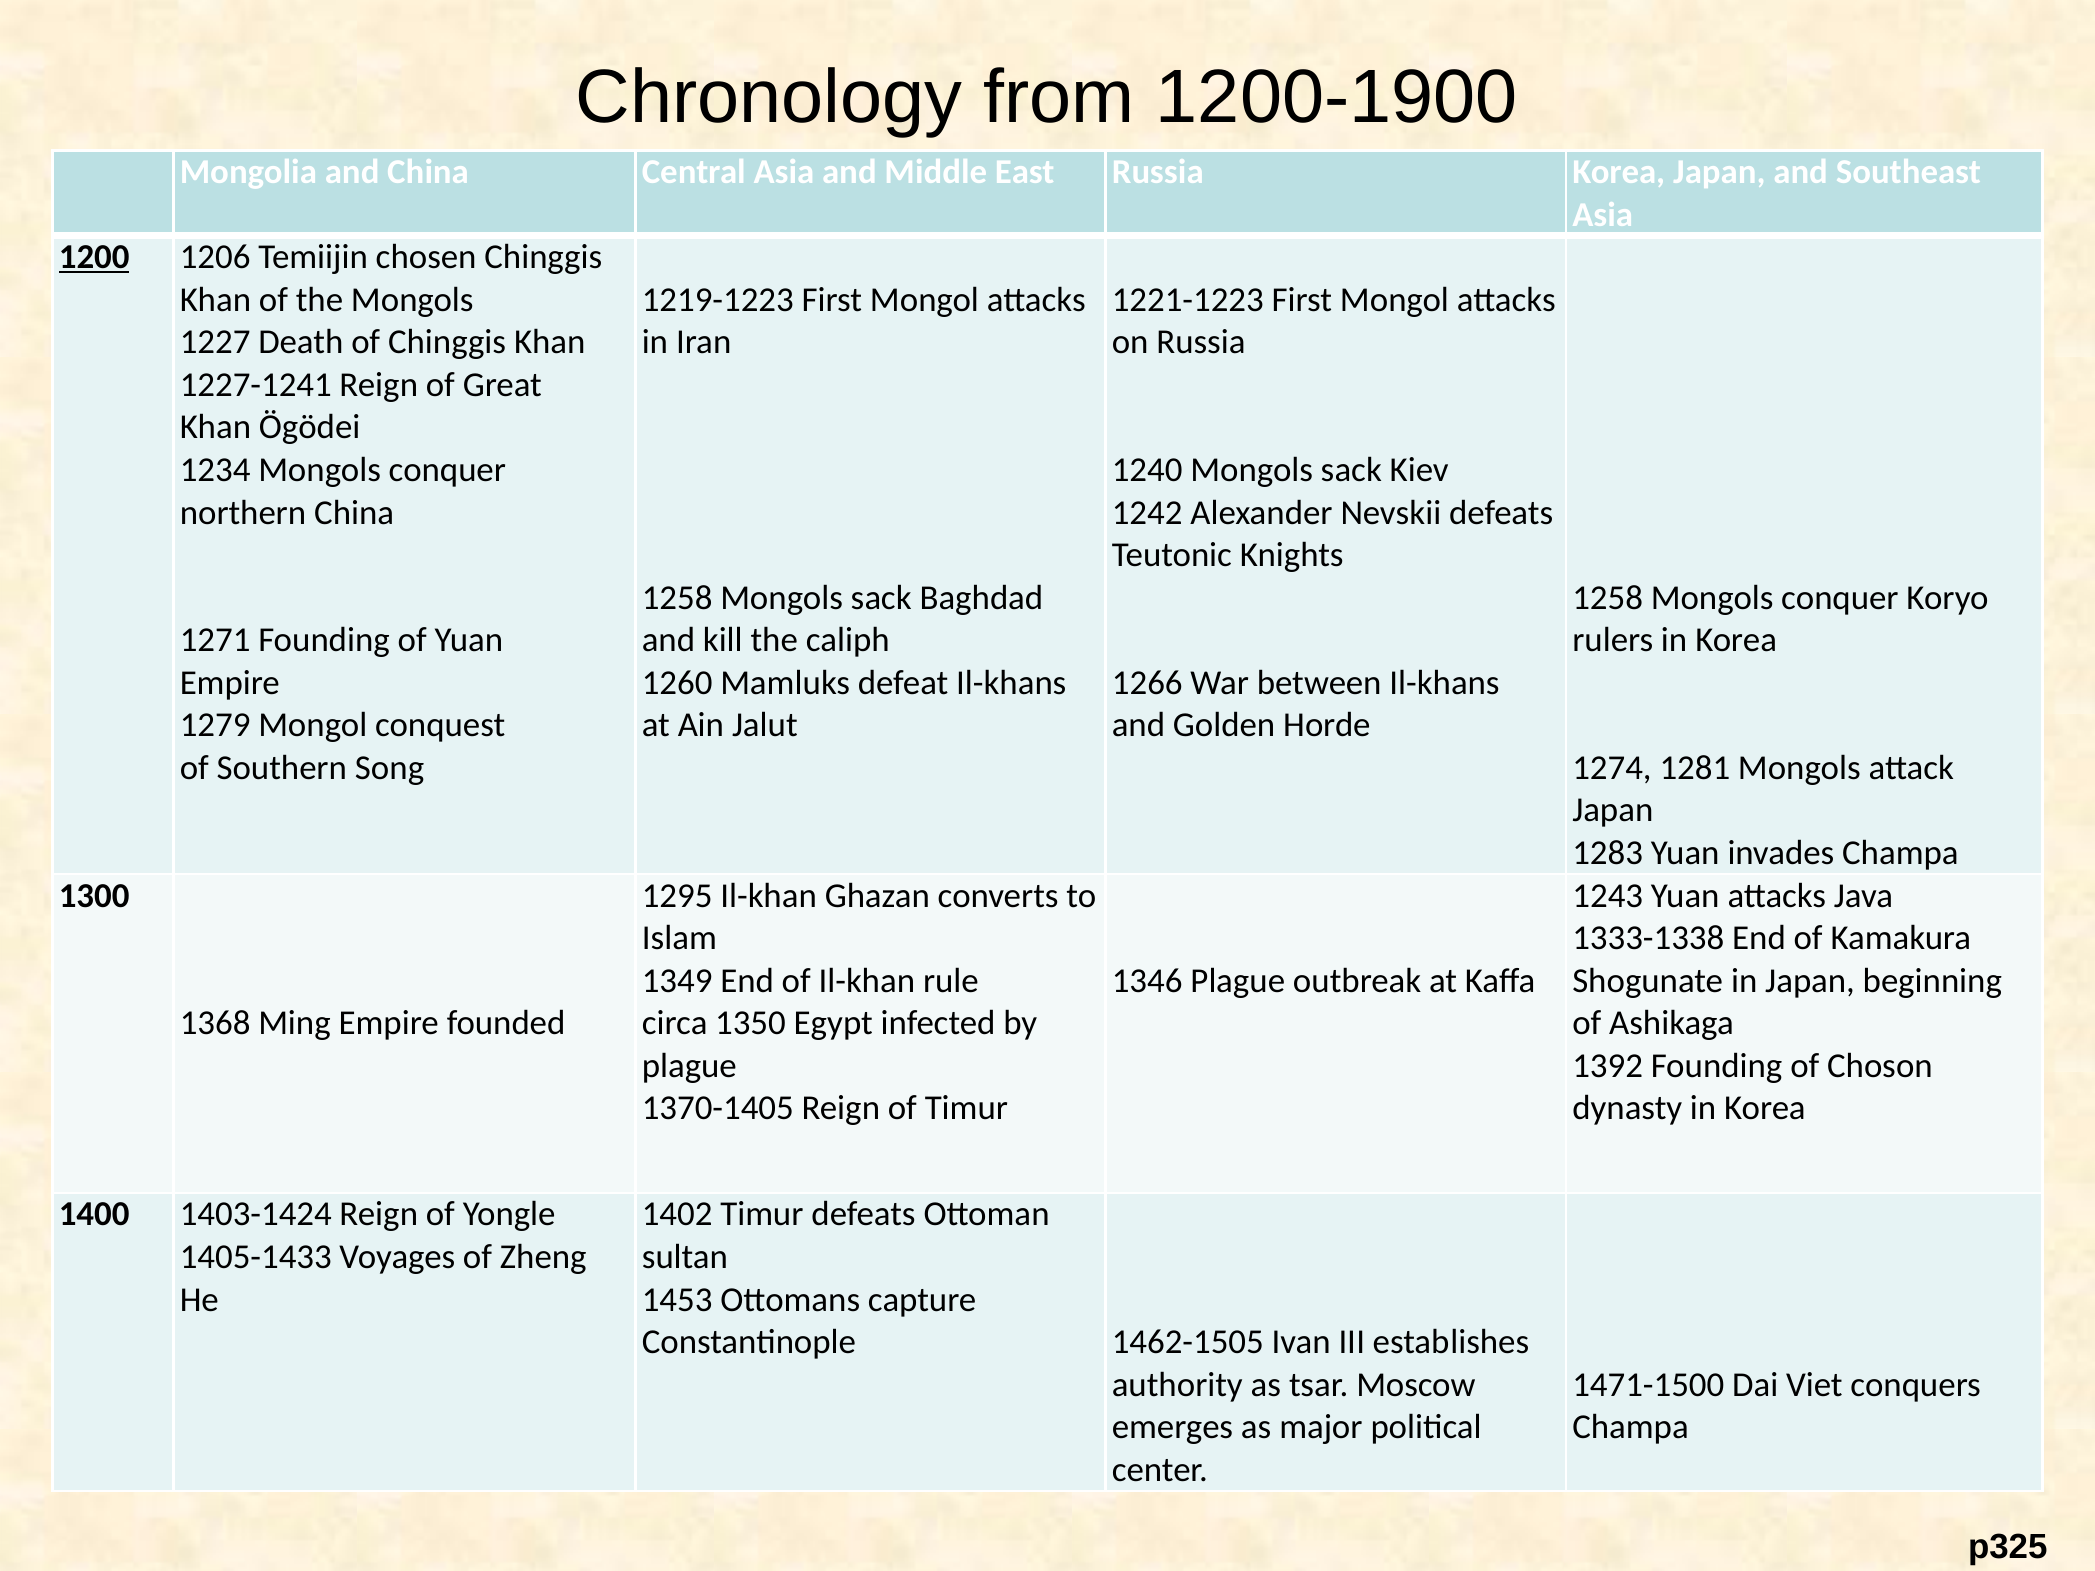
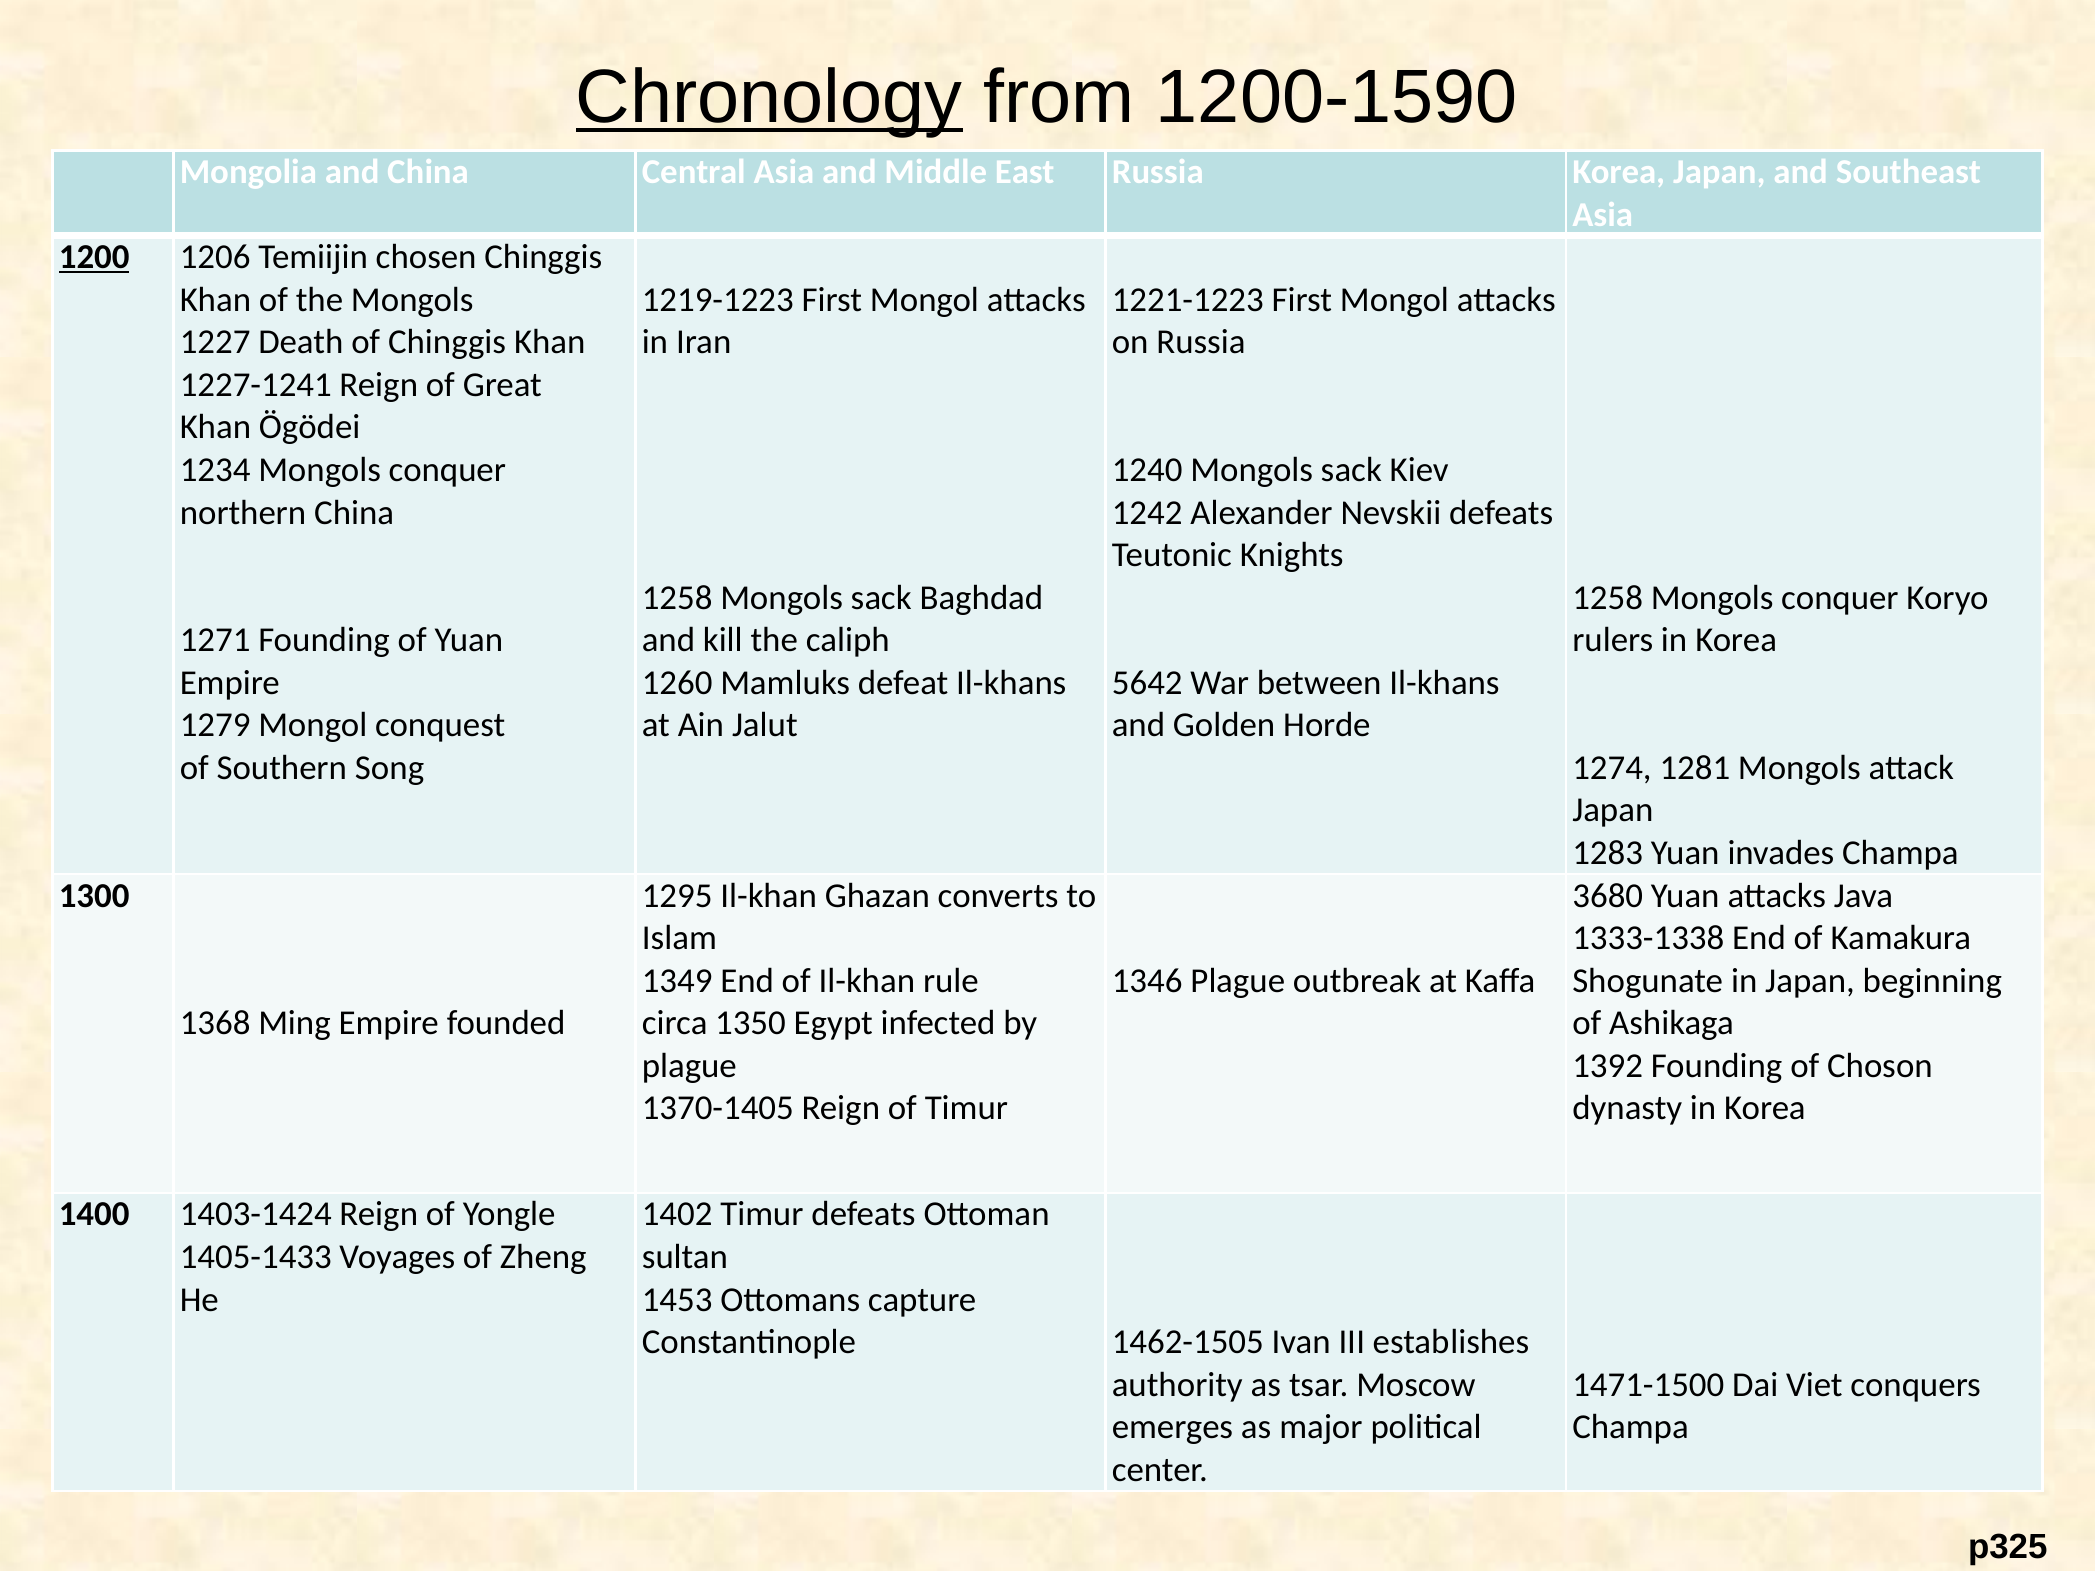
Chronology underline: none -> present (769, 97)
1200-1900: 1200-1900 -> 1200-1590 (1337, 97)
1266: 1266 -> 5642 (1147, 683)
1243: 1243 -> 3680 (1608, 896)
